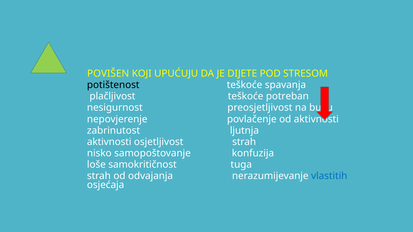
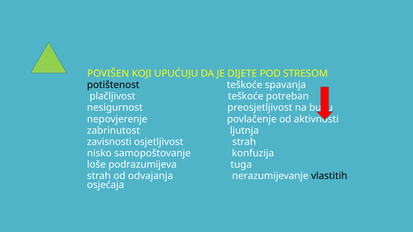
aktivnosti: aktivnosti -> zavisnosti (109, 142)
samokritičnost: samokritičnost -> podrazumijeva (143, 165)
vlastitih colour: blue -> black (329, 176)
